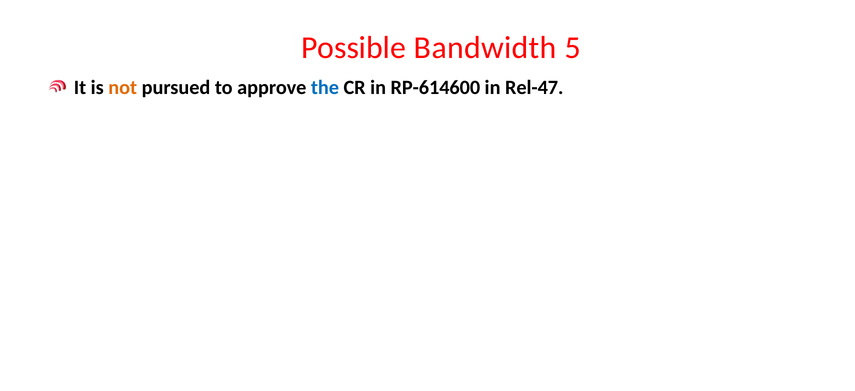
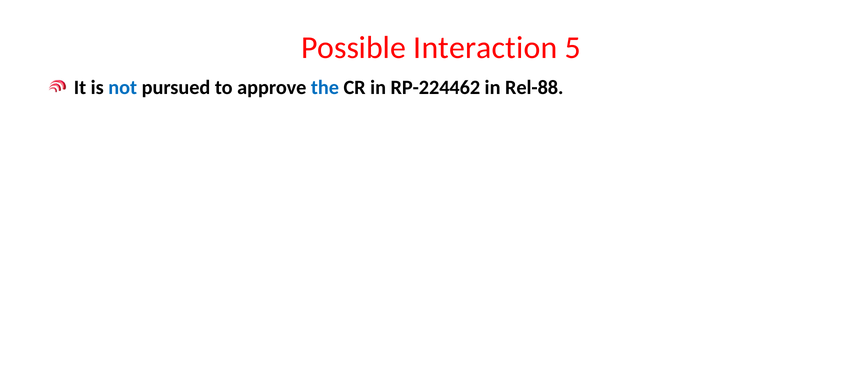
Bandwidth: Bandwidth -> Interaction (485, 48)
not colour: orange -> blue (123, 88)
RP-614600: RP-614600 -> RP-224462 (435, 88)
Rel-47: Rel-47 -> Rel-88 (534, 88)
